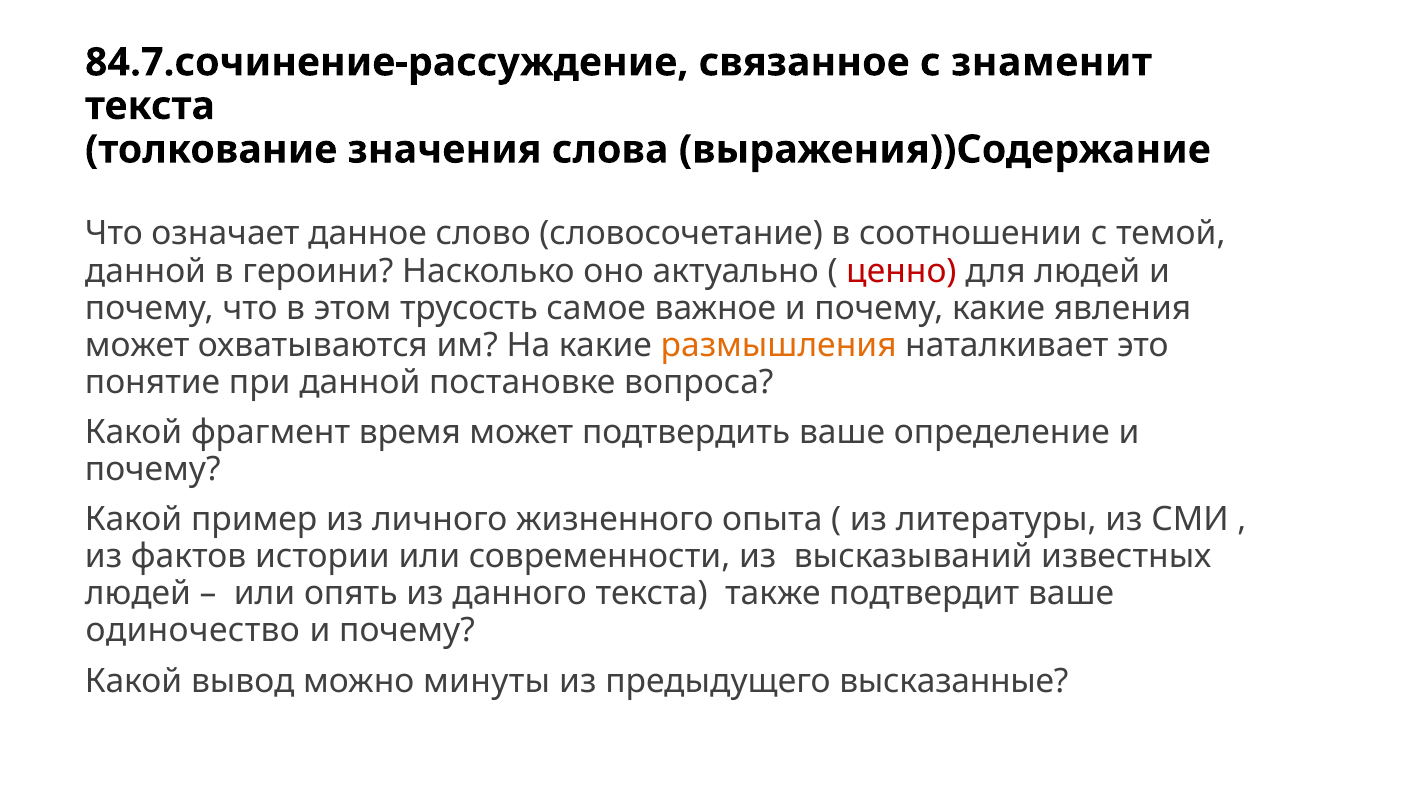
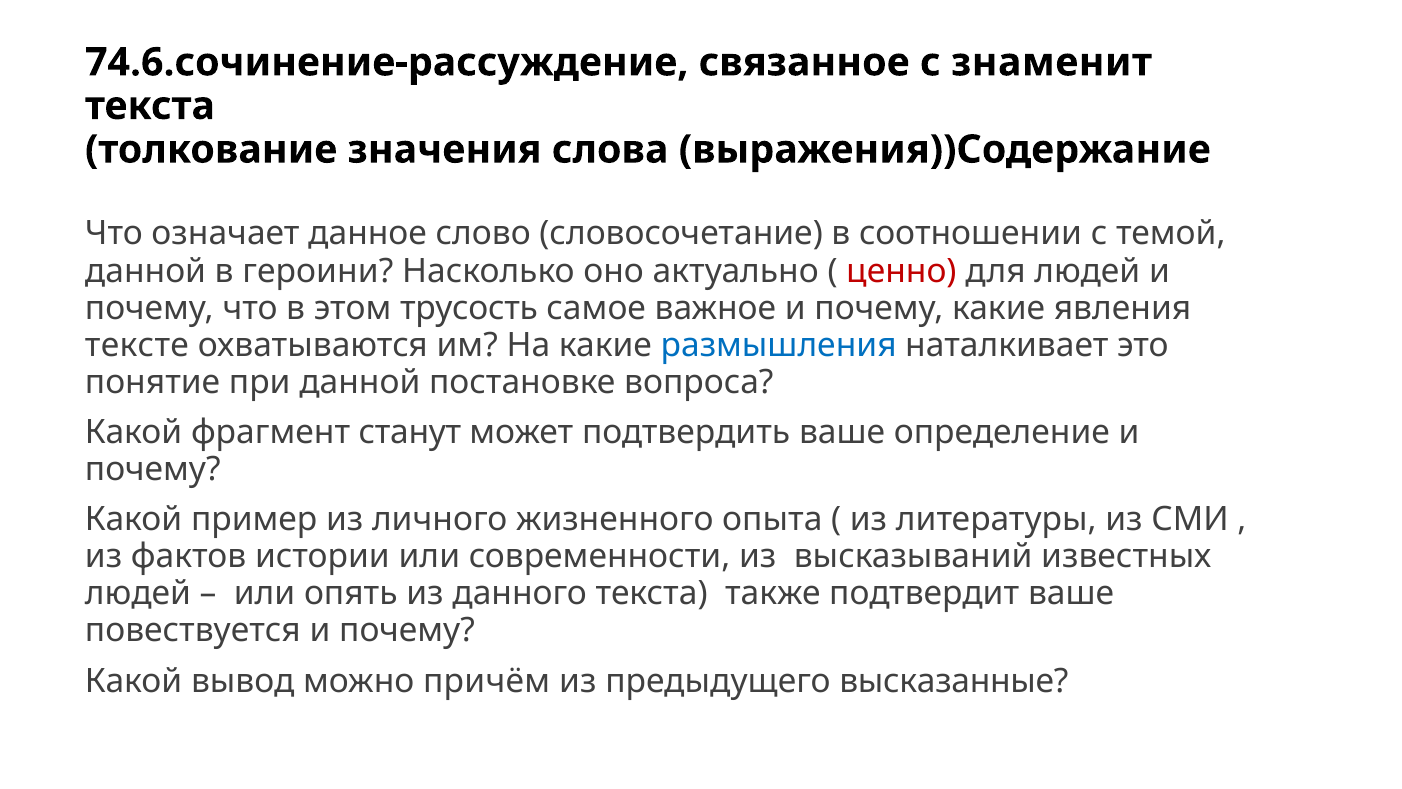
84.7.сочинение-рассуждение: 84.7.сочинение-рассуждение -> 74.6.сочинение-рассуждение (387, 62)
может: может -> тексте (137, 345)
размышления colour: orange -> blue (779, 345)
время: время -> станут (410, 432)
одиночество: одиночество -> повествуется (193, 630)
минуты: минуты -> причём (487, 681)
